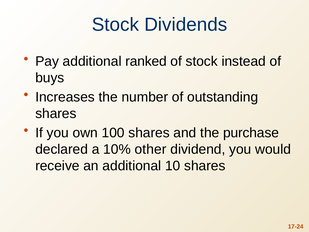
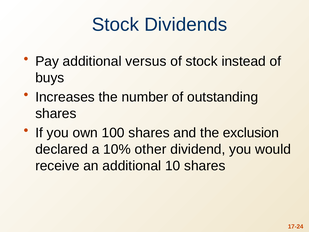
ranked: ranked -> versus (146, 61)
purchase: purchase -> exclusion (251, 133)
